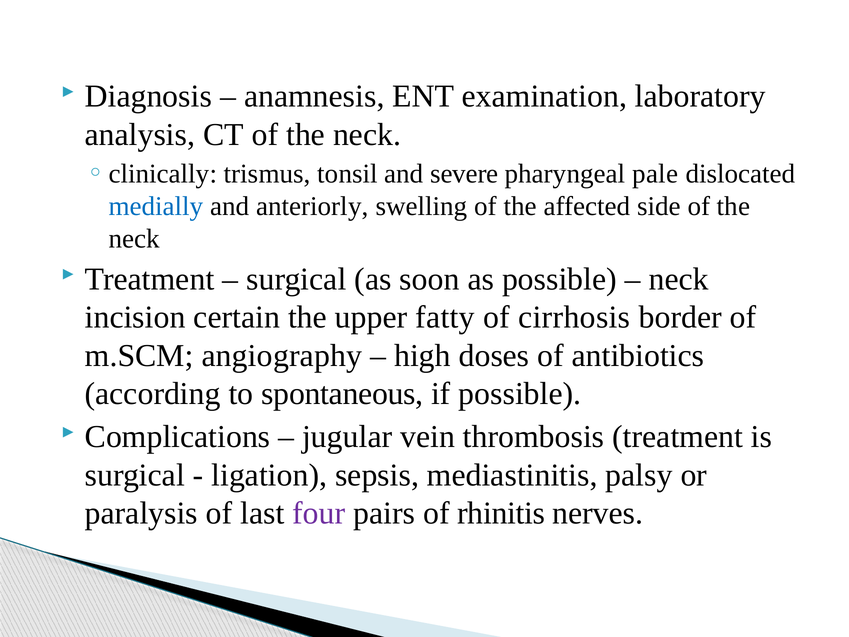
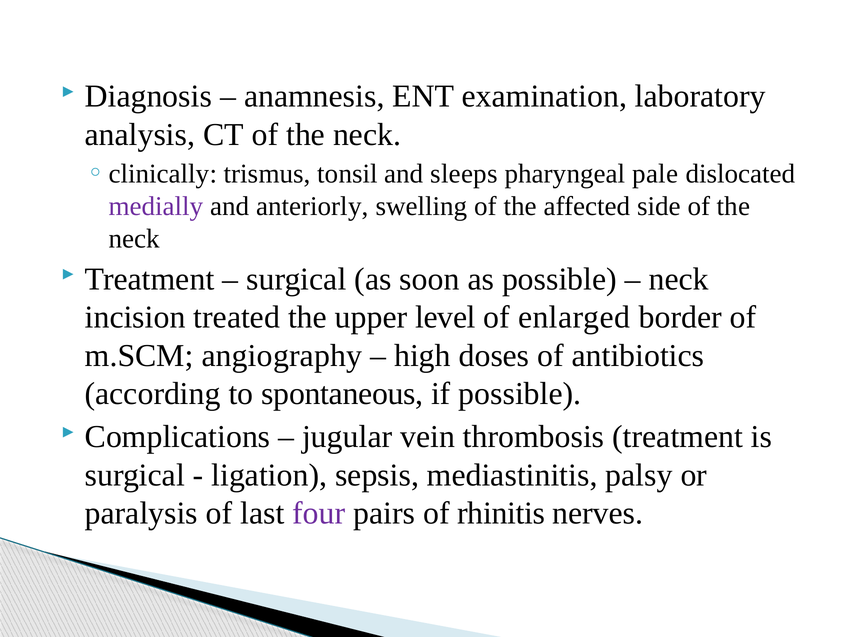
severe: severe -> sleeps (464, 173)
medially colour: blue -> purple (156, 206)
certain: certain -> treated (237, 317)
fatty: fatty -> level (445, 317)
cirrhosis: cirrhosis -> enlarged (574, 317)
